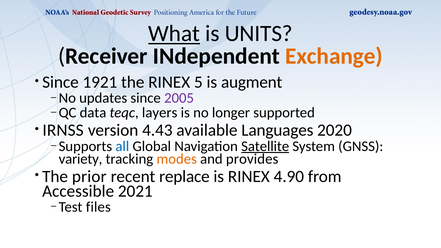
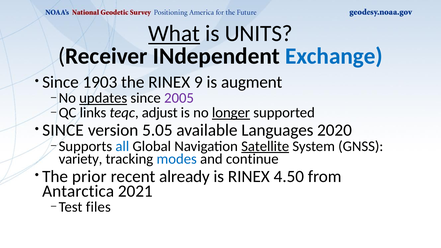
Exchange colour: orange -> blue (334, 56)
1921: 1921 -> 1903 (100, 82)
5: 5 -> 9 (198, 82)
updates underline: none -> present (103, 98)
data: data -> links (93, 113)
layers: layers -> adjust (160, 113)
longer underline: none -> present (231, 113)
IRNSS: IRNSS -> SINCE (63, 130)
4.43: 4.43 -> 5.05 (157, 130)
modes colour: orange -> blue (177, 159)
provides: provides -> continue (252, 159)
replace: replace -> already (184, 176)
4.90: 4.90 -> 4.50 (289, 176)
Accessible: Accessible -> Antarctica (78, 191)
